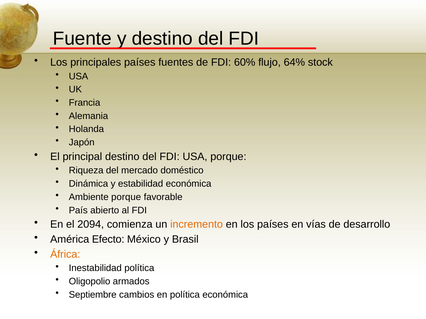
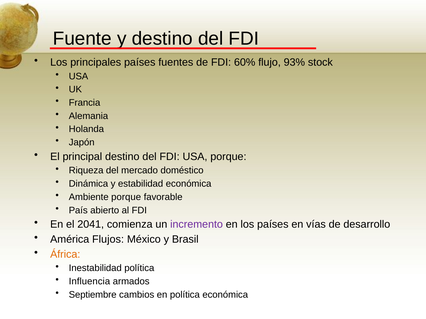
64%: 64% -> 93% (294, 63)
2094: 2094 -> 2041 (91, 225)
incremento colour: orange -> purple (197, 225)
Efecto: Efecto -> Flujos (108, 240)
Oligopolio: Oligopolio -> Influencia (89, 282)
